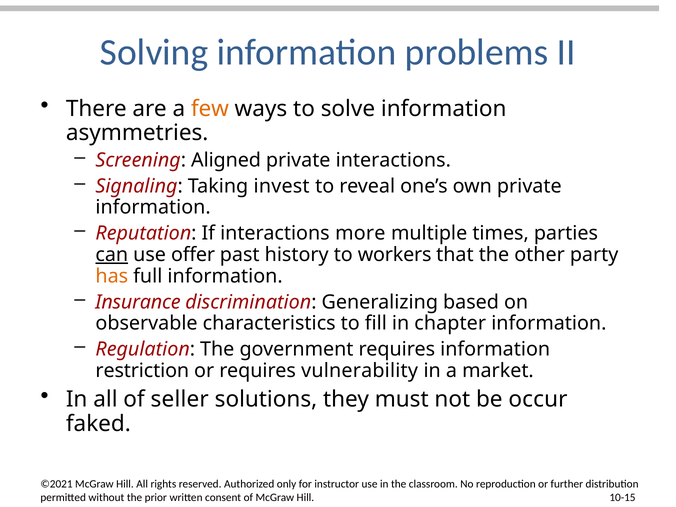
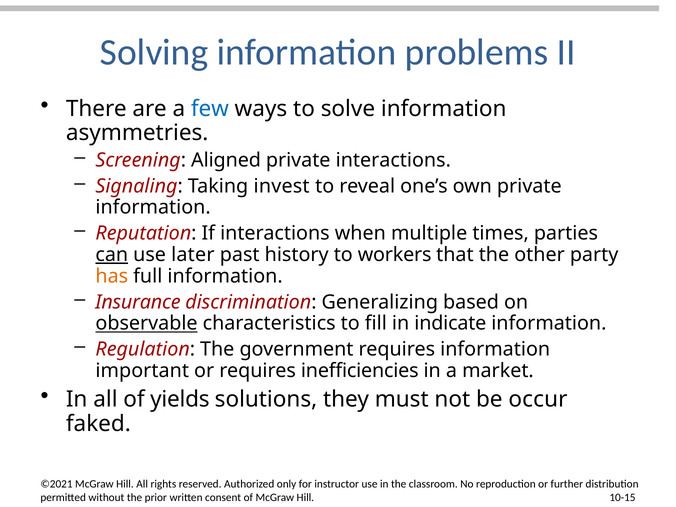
few colour: orange -> blue (210, 109)
more: more -> when (360, 233)
offer: offer -> later (193, 255)
observable underline: none -> present (147, 323)
chapter: chapter -> indicate (450, 323)
restriction: restriction -> important (142, 371)
vulnerability: vulnerability -> inefficiencies (360, 371)
seller: seller -> yields (180, 399)
